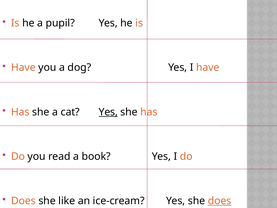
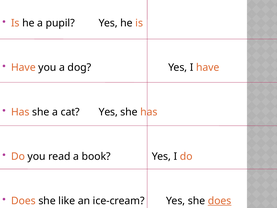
Yes underline: present -> none (108, 112)
